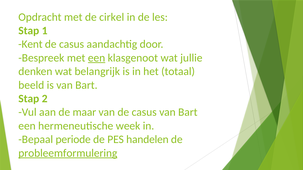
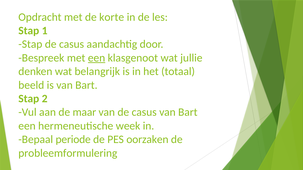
cirkel: cirkel -> korte (112, 17)
Kent: Kent -> Stap (30, 44)
handelen: handelen -> oorzaken (147, 140)
probleemformulering underline: present -> none (68, 153)
